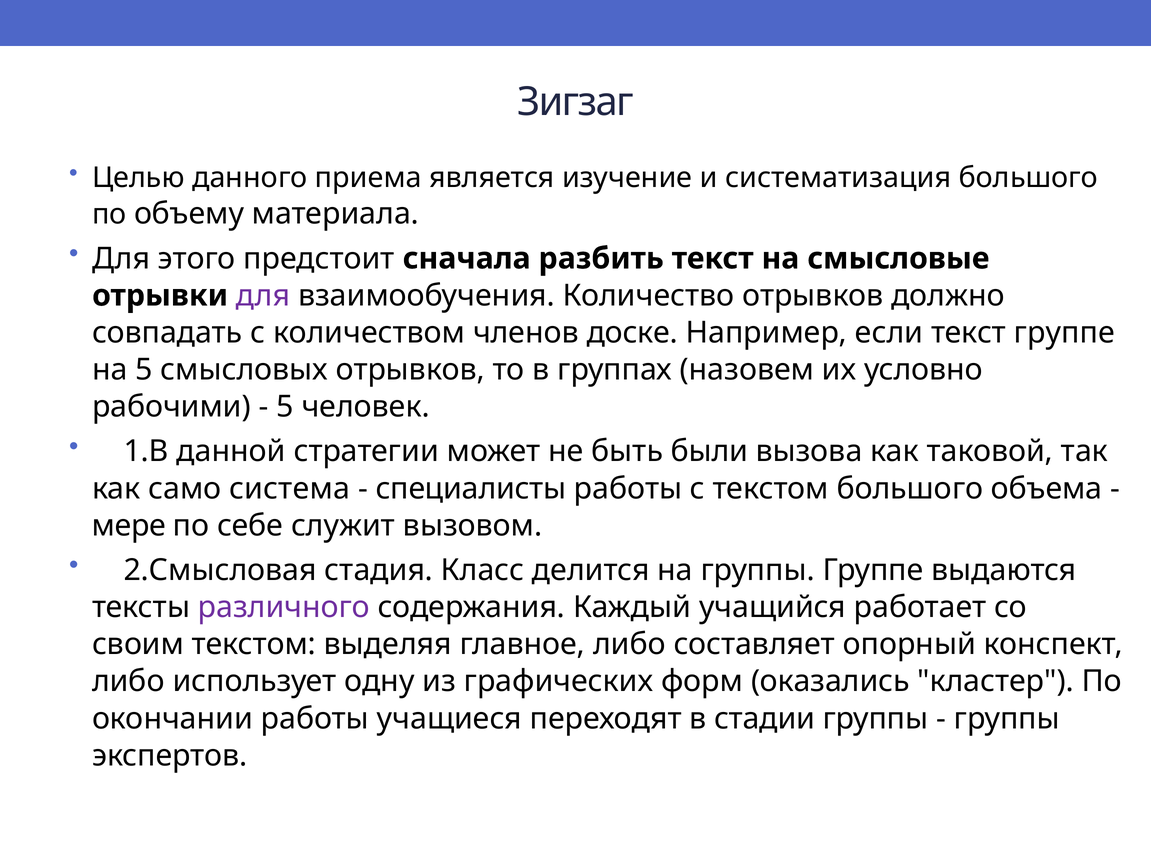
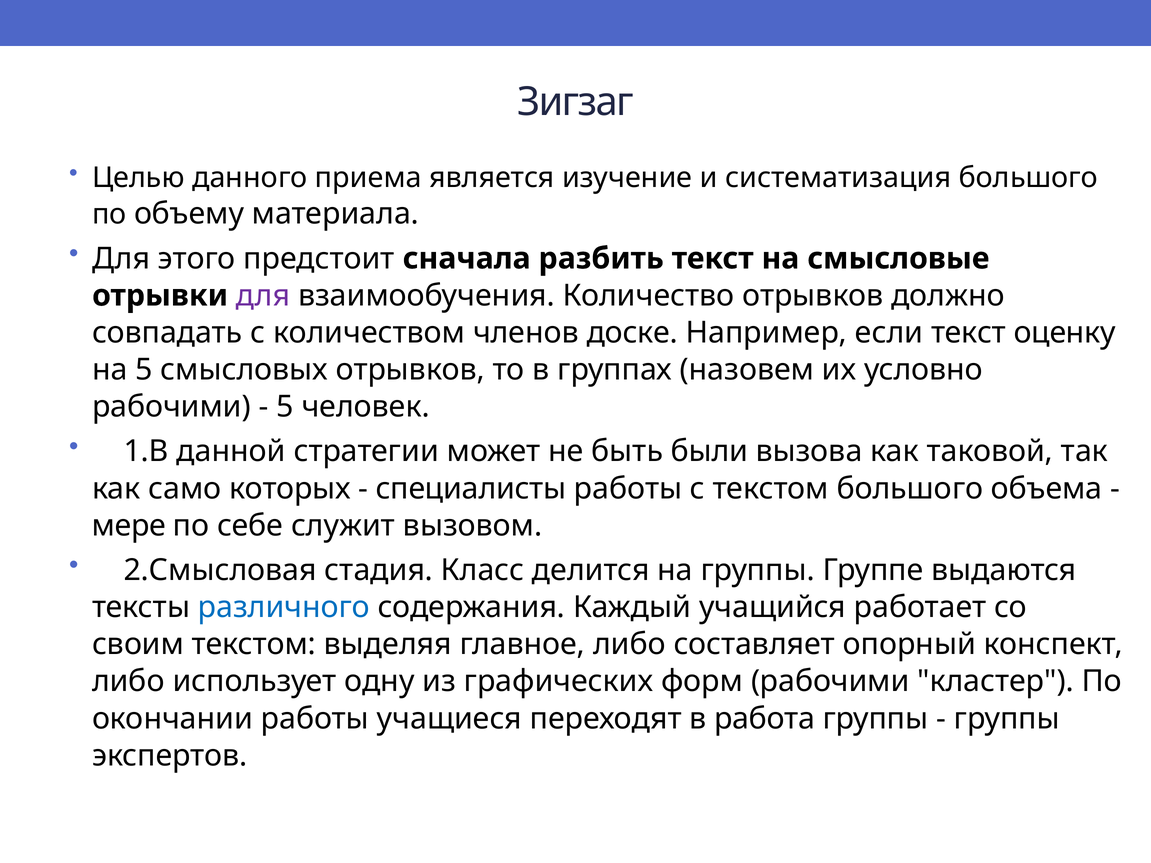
текст группе: группе -> оценку (1065, 333)
система: система -> которых (290, 489)
различного colour: purple -> blue (284, 607)
форм оказались: оказались -> рабочими (830, 682)
стадии: стадии -> работа (765, 719)
